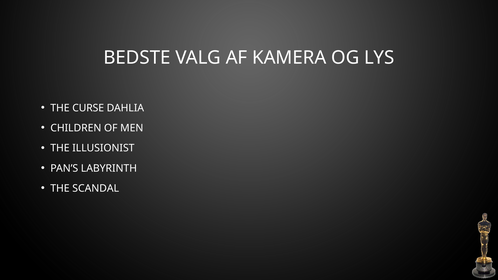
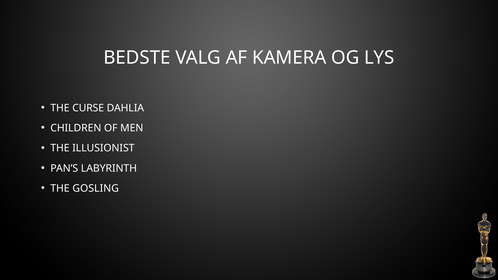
SCANDAL: SCANDAL -> GOSLING (96, 189)
